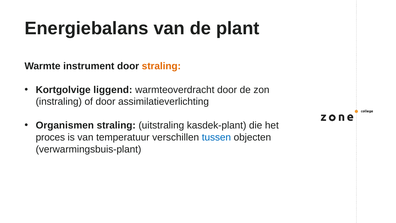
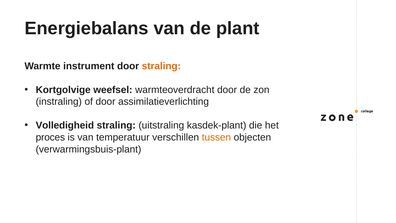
liggend: liggend -> weefsel (113, 90)
Organismen: Organismen -> Volledigheid (65, 125)
tussen colour: blue -> orange (216, 137)
